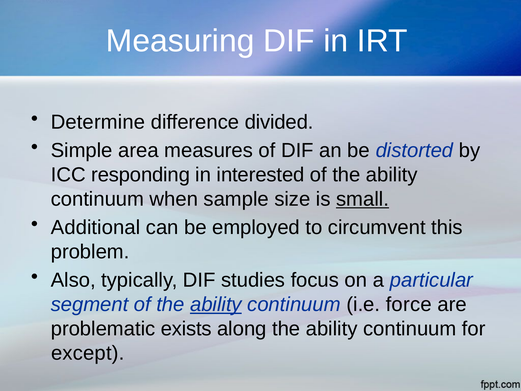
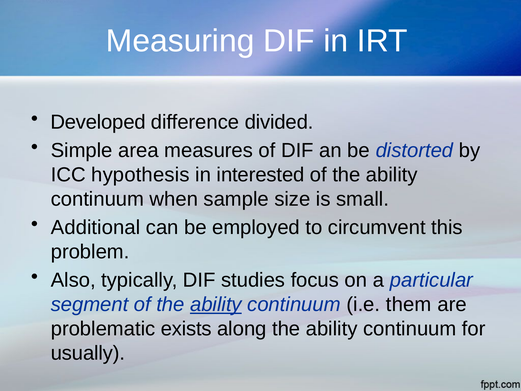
Determine: Determine -> Developed (98, 122)
responding: responding -> hypothesis (140, 175)
small underline: present -> none (363, 199)
force: force -> them (409, 304)
except: except -> usually (88, 353)
